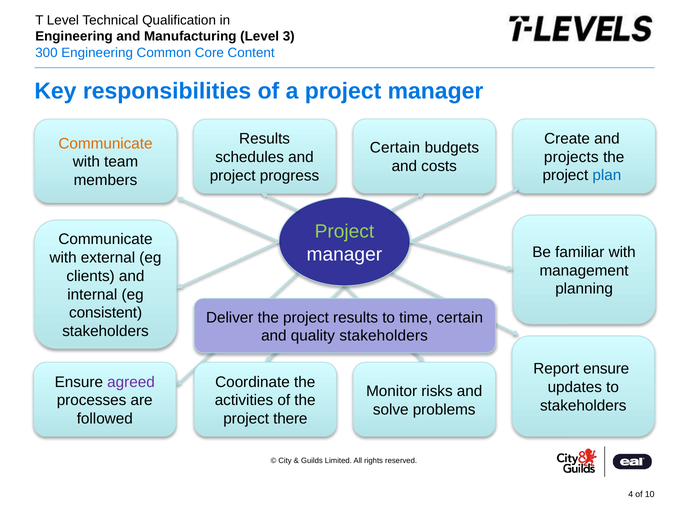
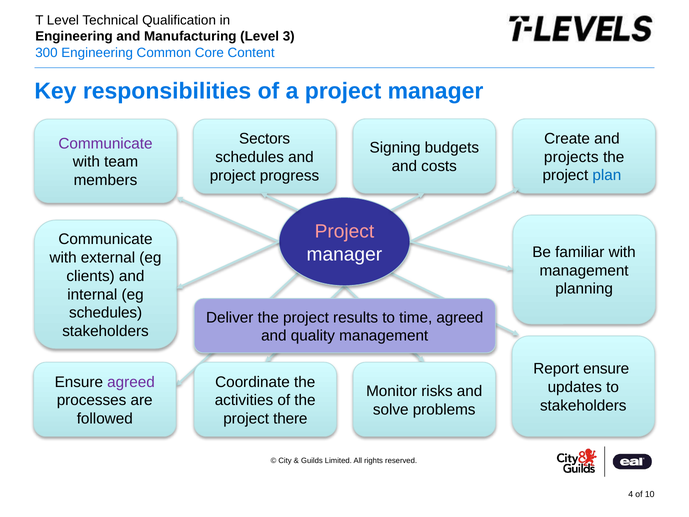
Results: Results -> Sectors (265, 139)
Communicate colour: orange -> purple (106, 143)
Certain: Certain -> Signing (395, 148)
Project colour: light green -> pink (344, 231)
consistent: consistent -> schedules (106, 313)
time certain: certain -> agreed (460, 317)
quality stakeholders: stakeholders -> management (384, 336)
